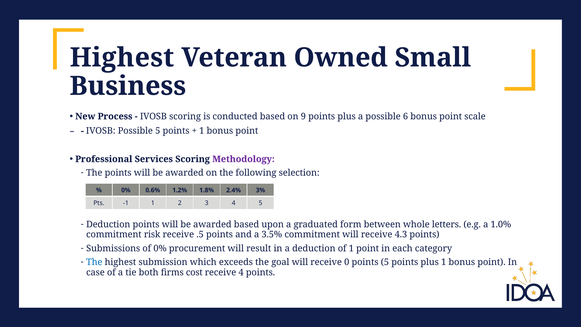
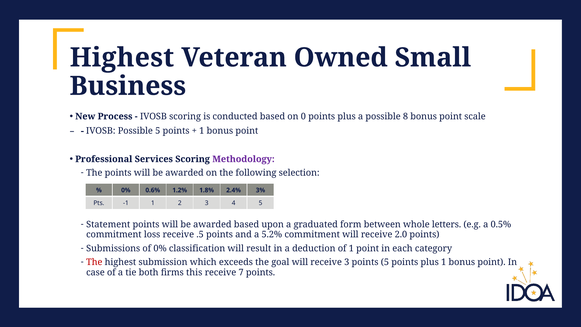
9: 9 -> 0 (303, 116)
6: 6 -> 8 (405, 116)
Deduction: Deduction -> Statement (108, 224)
1.0%: 1.0% -> 0.5% (501, 224)
risk: risk -> loss (152, 234)
3.5%: 3.5% -> 5.2% (272, 234)
4.3: 4.3 -> 2.0 (401, 234)
procurement: procurement -> classification (197, 248)
The colour: blue -> red (94, 262)
receive 0: 0 -> 3 (347, 262)
cost: cost -> this (194, 272)
receive 4: 4 -> 7 (241, 272)
